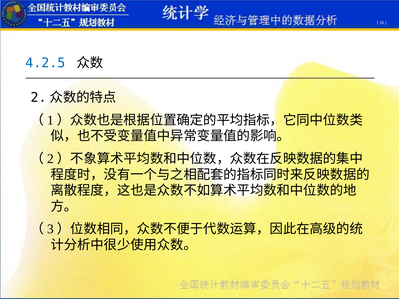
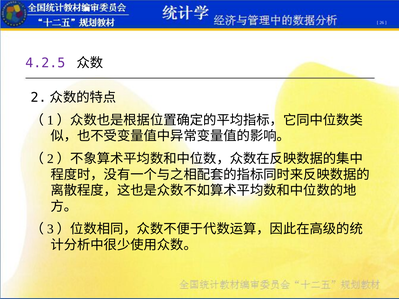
4.2.5 colour: blue -> purple (45, 63)
